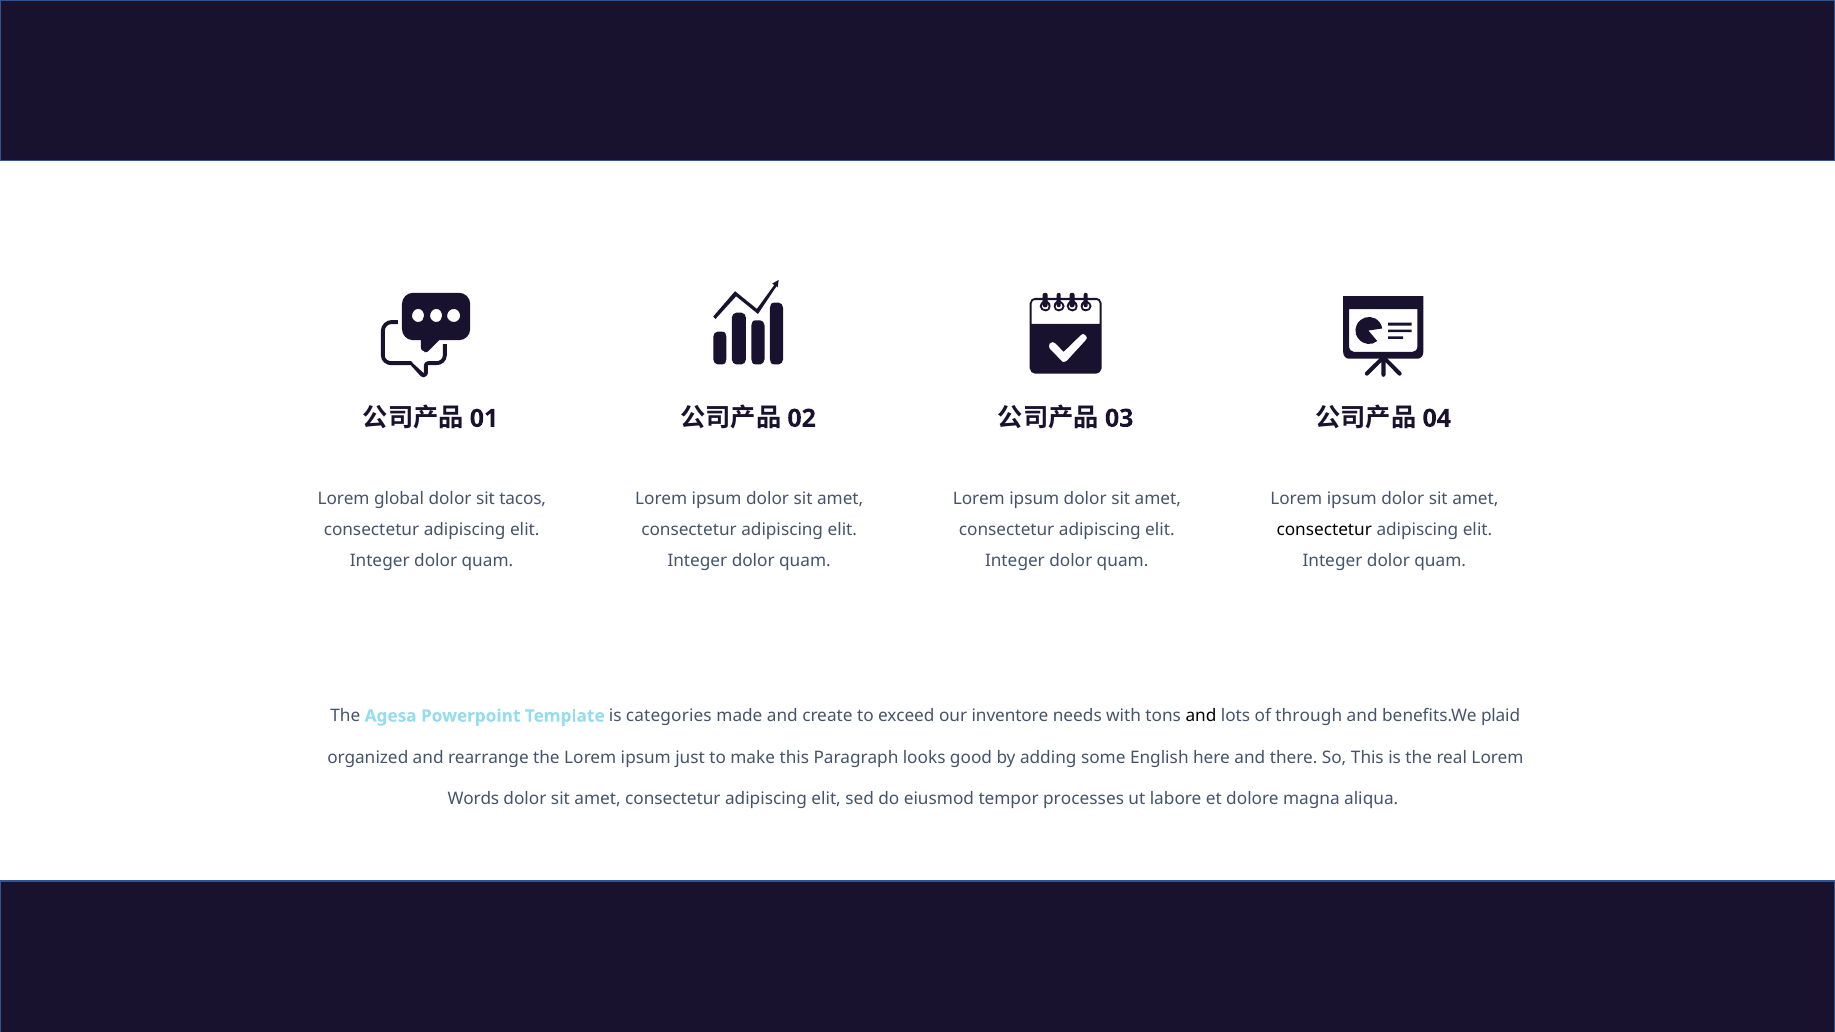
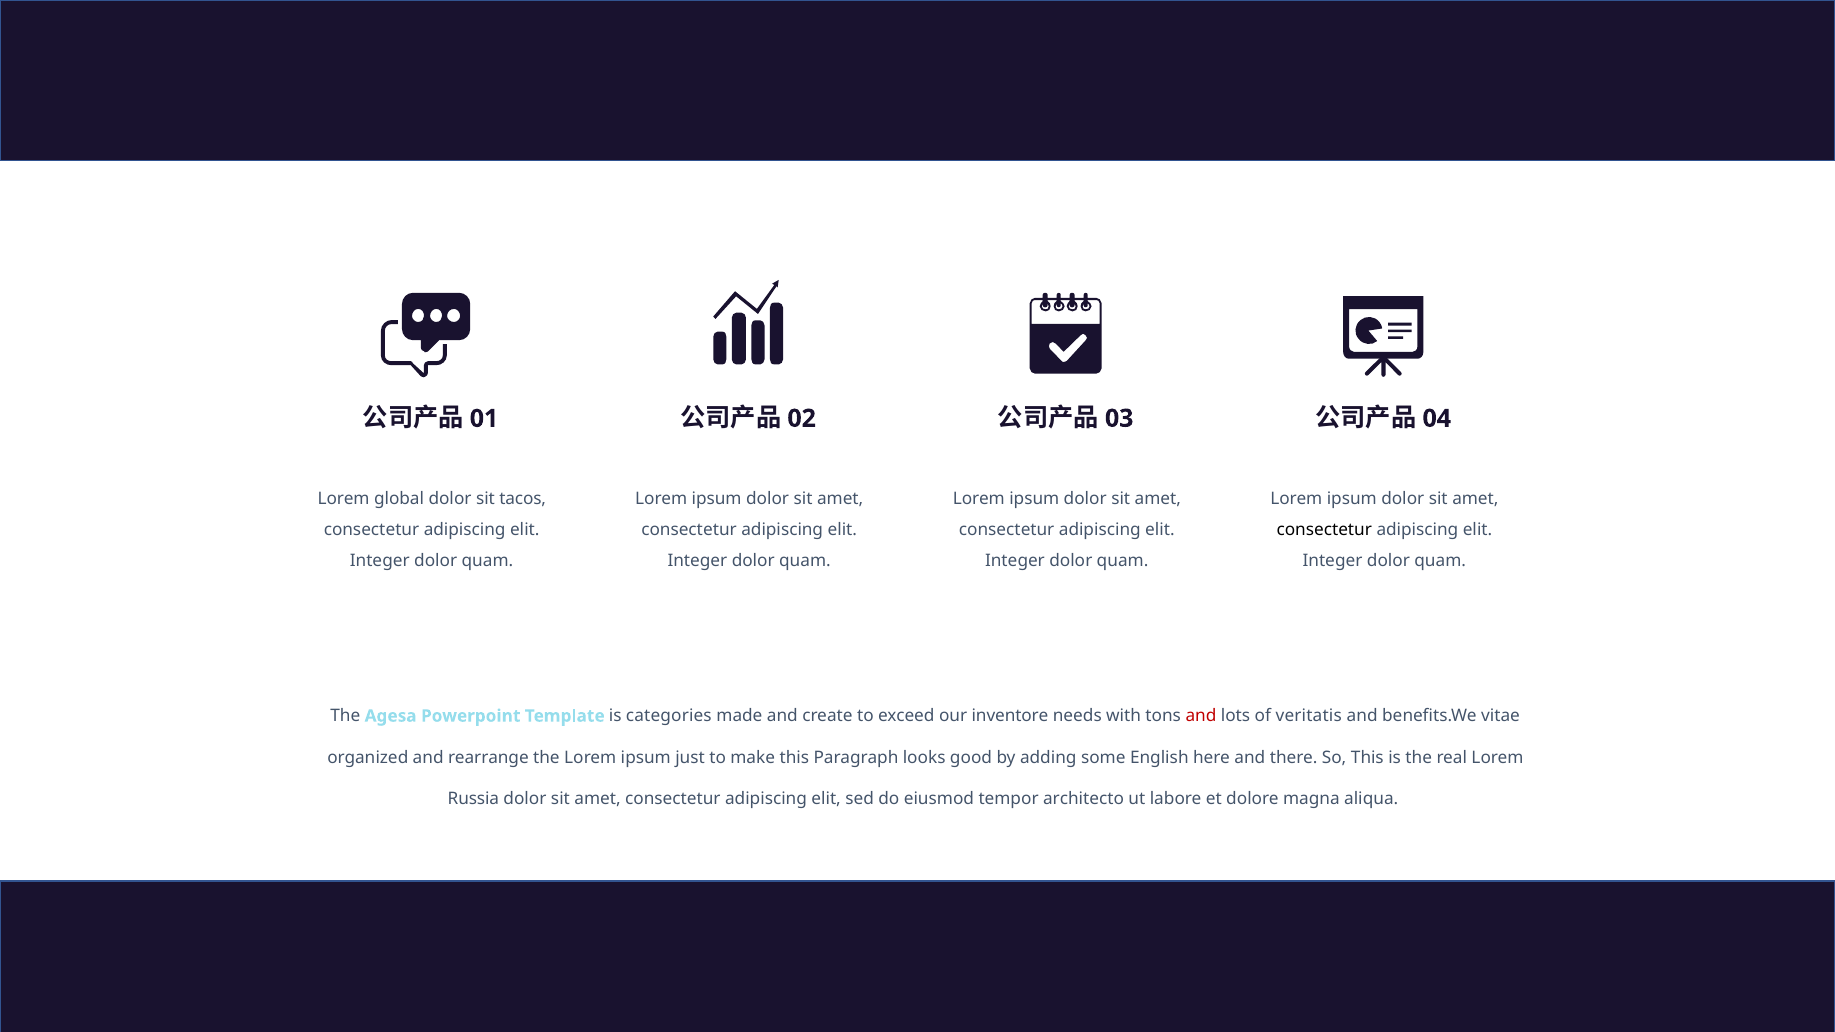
and colour: black -> red (1201, 716)
through: through -> veritatis (1309, 716)
plaid: plaid -> vitae (1500, 716)
Words: Words -> Russia (473, 799)
processes: processes -> architecto (1084, 799)
